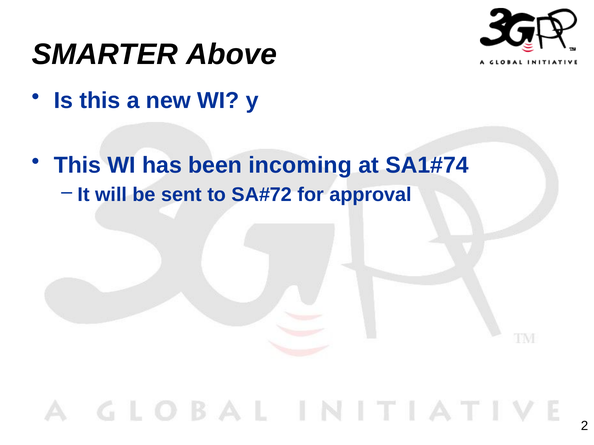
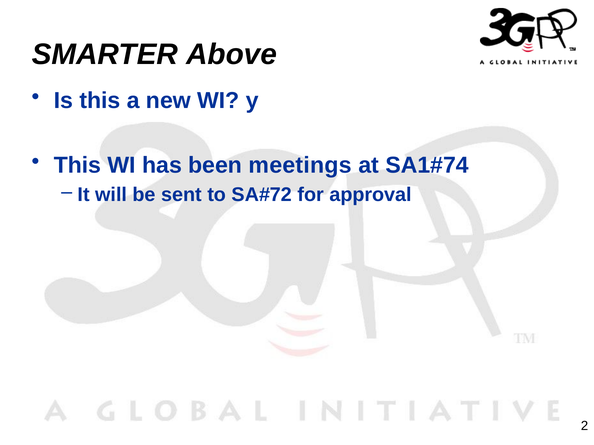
incoming: incoming -> meetings (300, 165)
